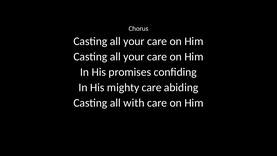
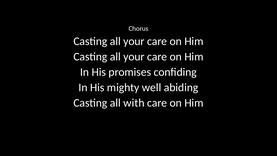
mighty care: care -> well (152, 87)
